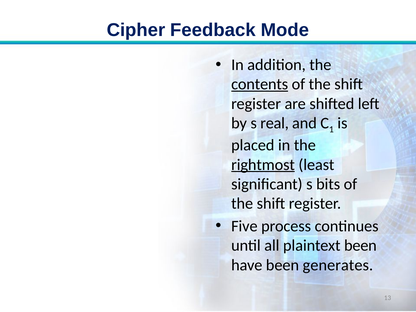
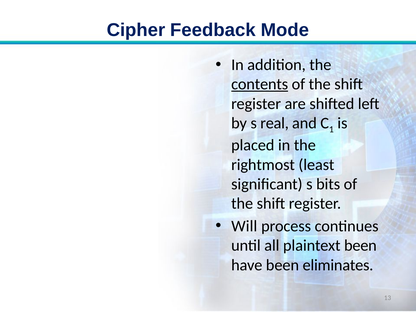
rightmost underline: present -> none (263, 165)
Five: Five -> Will (244, 226)
generates: generates -> eliminates (338, 265)
